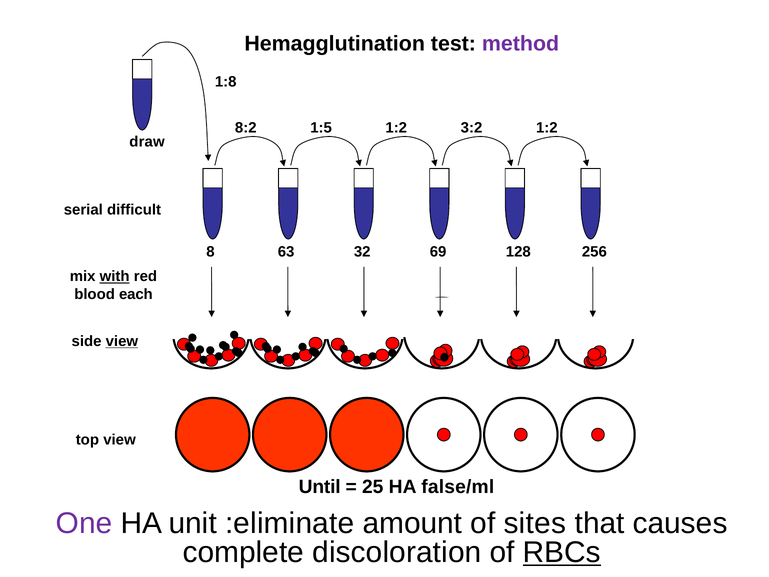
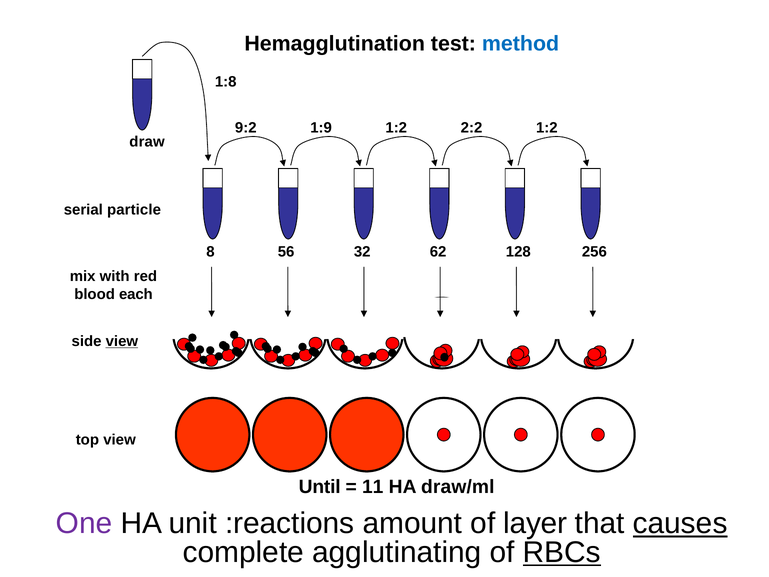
method colour: purple -> blue (521, 44)
8:2: 8:2 -> 9:2 (246, 128)
1:5: 1:5 -> 1:9 (321, 128)
3:2: 3:2 -> 2:2 (472, 128)
difficult: difficult -> particle (134, 210)
63: 63 -> 56 (286, 252)
69: 69 -> 62 (438, 252)
with underline: present -> none (115, 276)
25: 25 -> 11 (373, 487)
false/ml: false/ml -> draw/ml (458, 487)
:eliminate: :eliminate -> :reactions (290, 523)
sites: sites -> layer (535, 523)
causes underline: none -> present (680, 523)
discoloration: discoloration -> agglutinating (397, 552)
